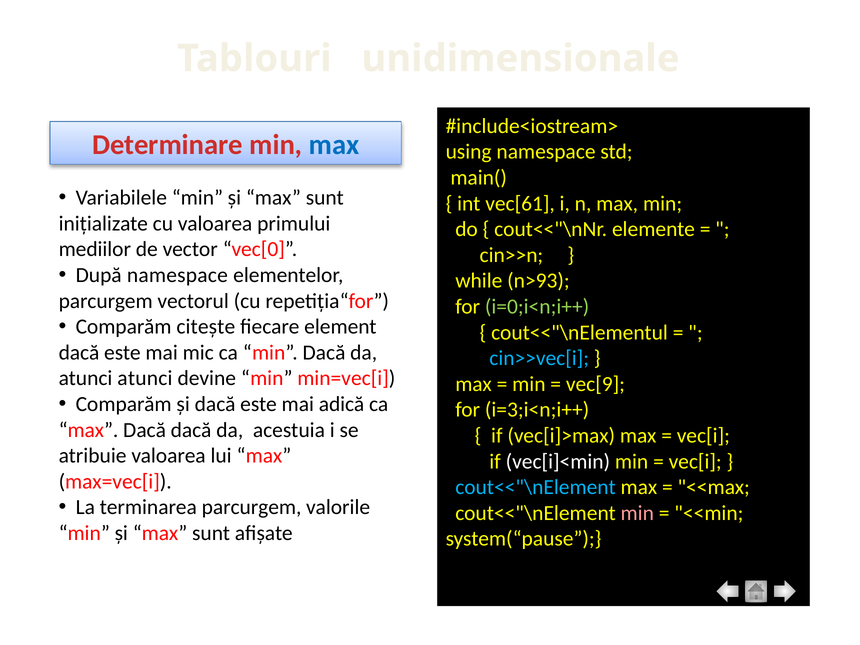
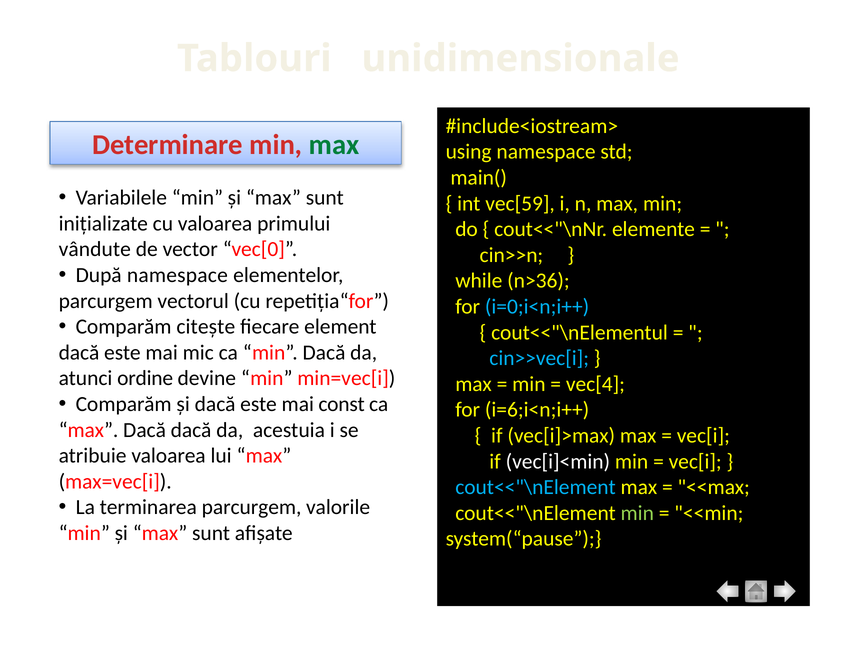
max colour: blue -> green (334, 145)
vec[61: vec[61 -> vec[59 (520, 204)
mediilor: mediilor -> vândute (95, 249)
n>93: n>93 -> n>36 (538, 281)
i=0;i<n;i++ colour: light green -> light blue (537, 307)
atunci atunci: atunci -> ordine (145, 378)
vec[9: vec[9 -> vec[4 (595, 384)
adică: adică -> const (342, 404)
i=3;i<n;i++: i=3;i<n;i++ -> i=6;i<n;i++ (537, 410)
min colour: pink -> light green (637, 513)
